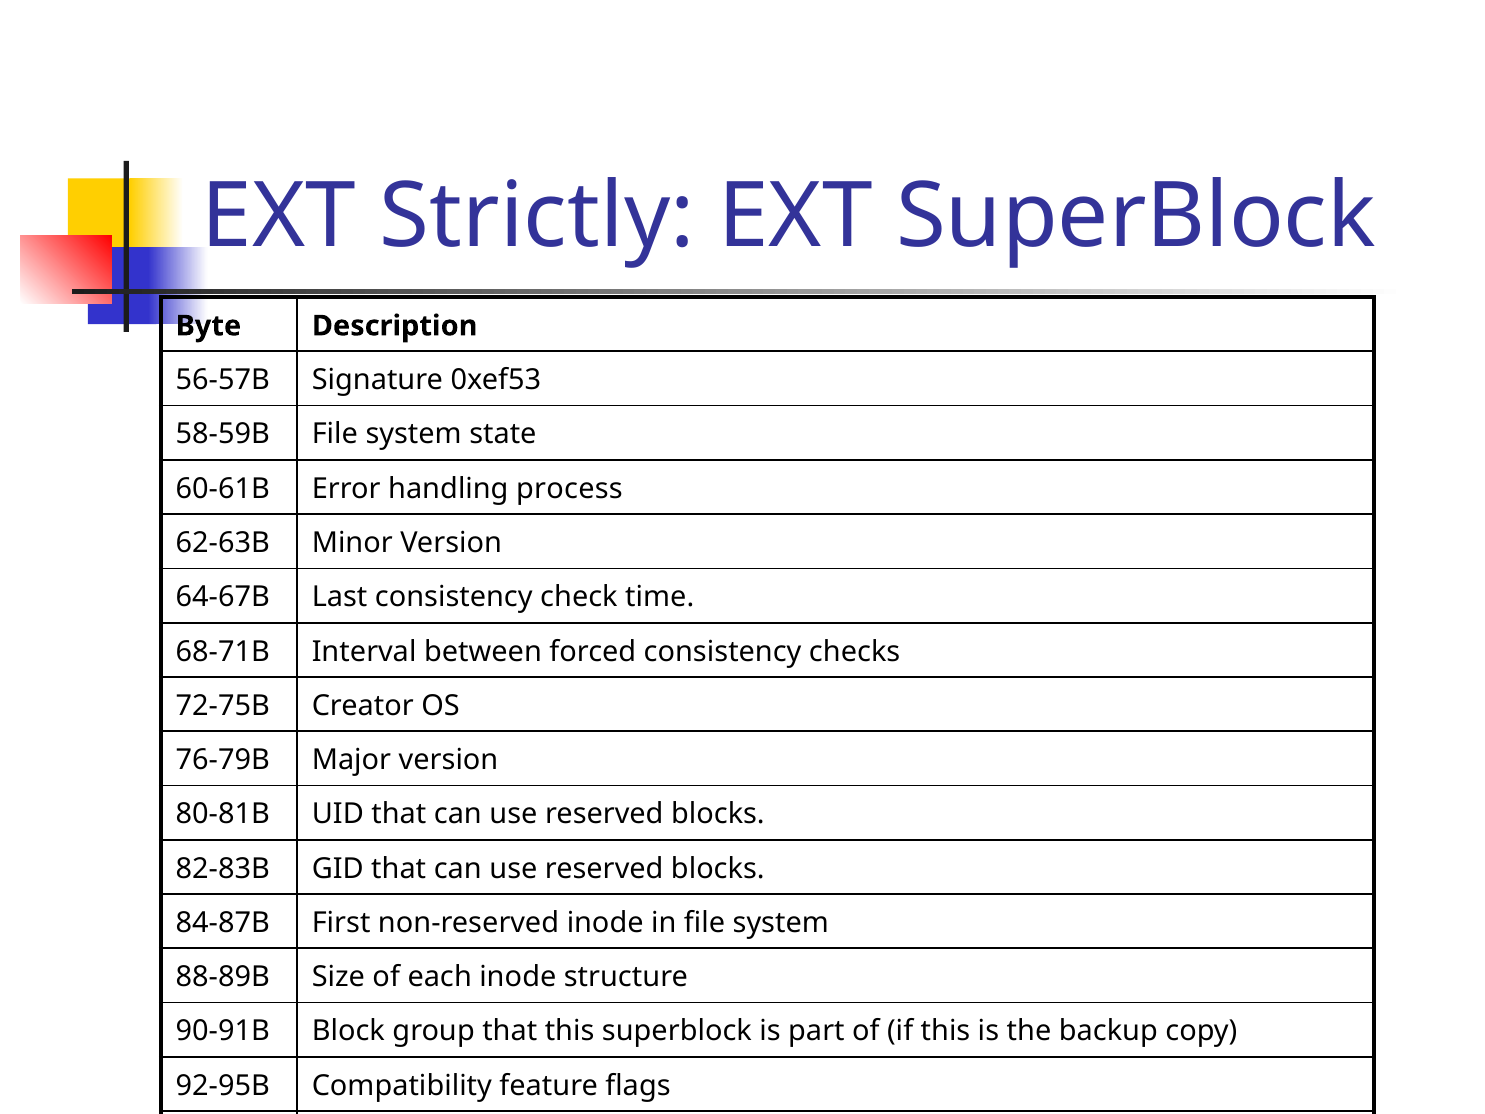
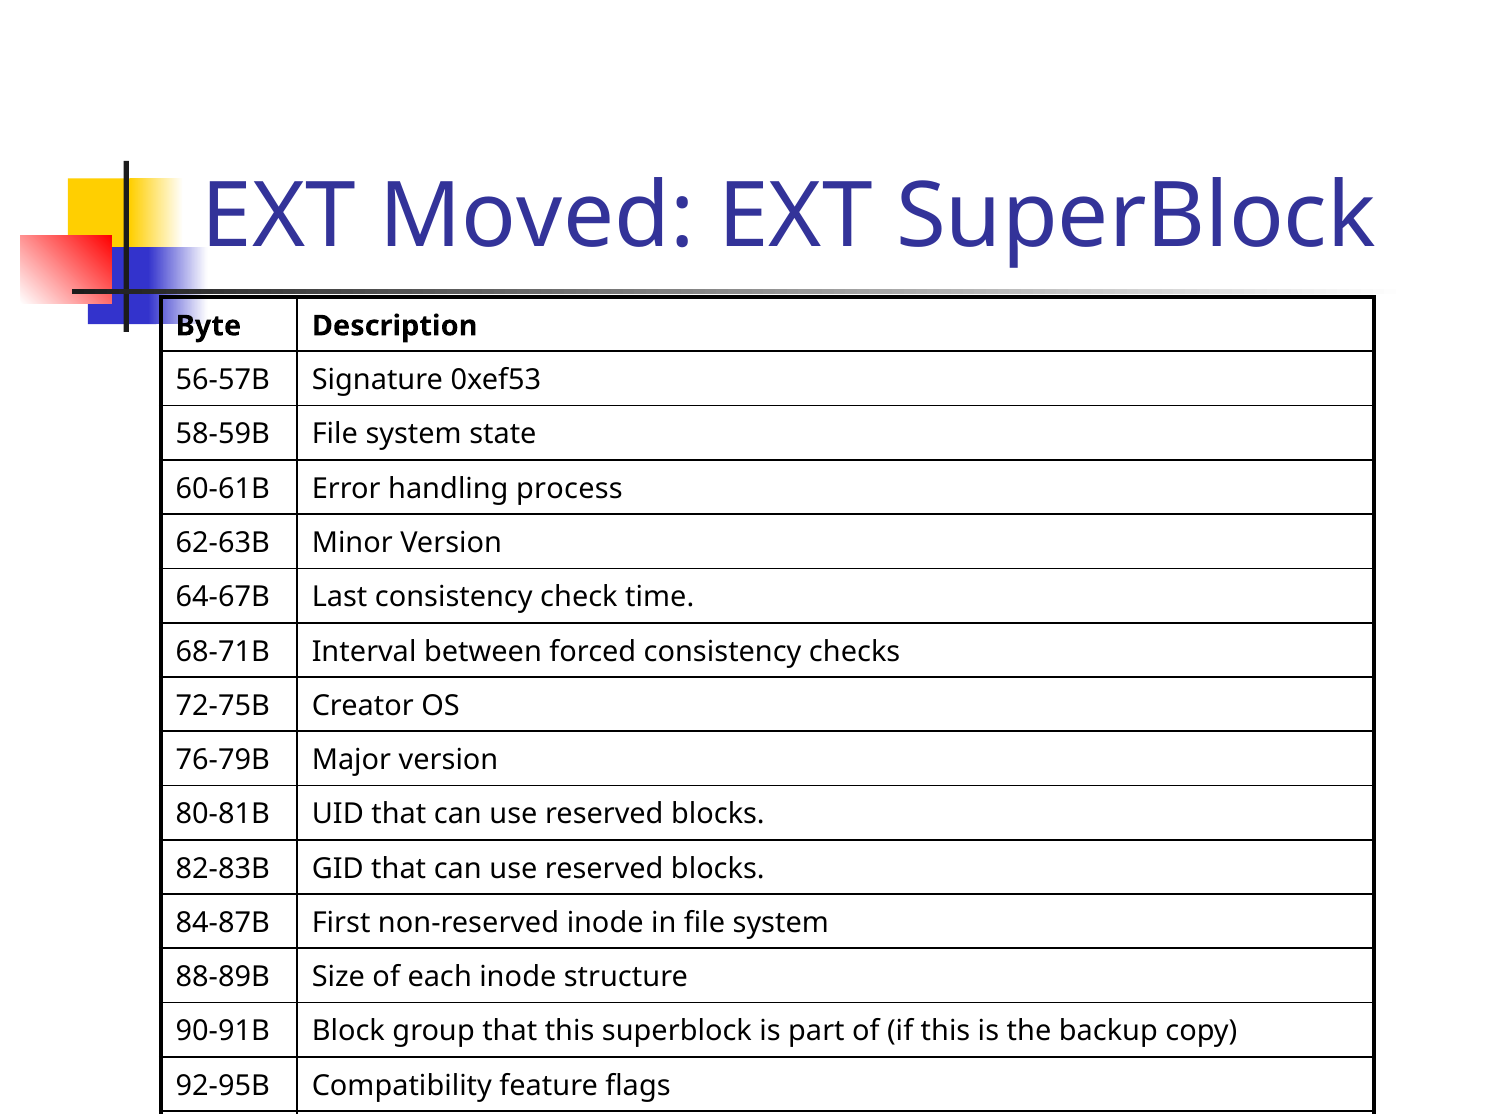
Strictly: Strictly -> Moved (537, 217)
